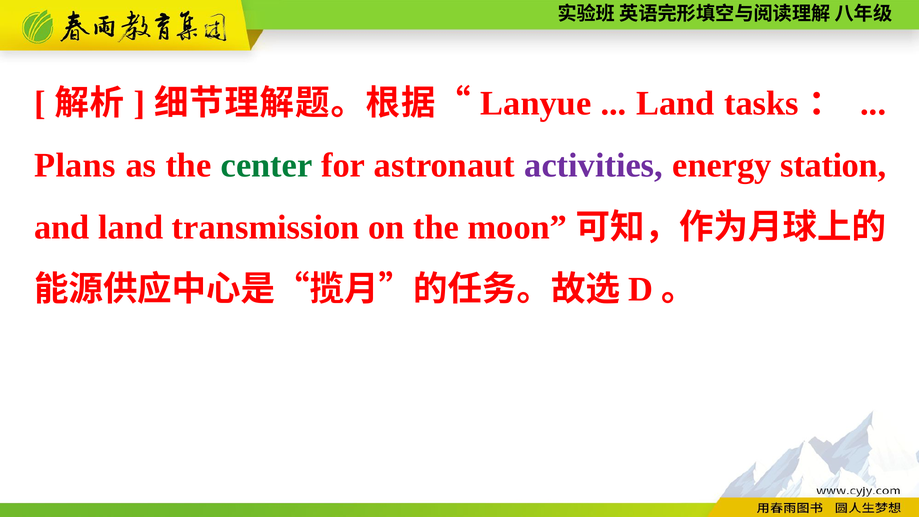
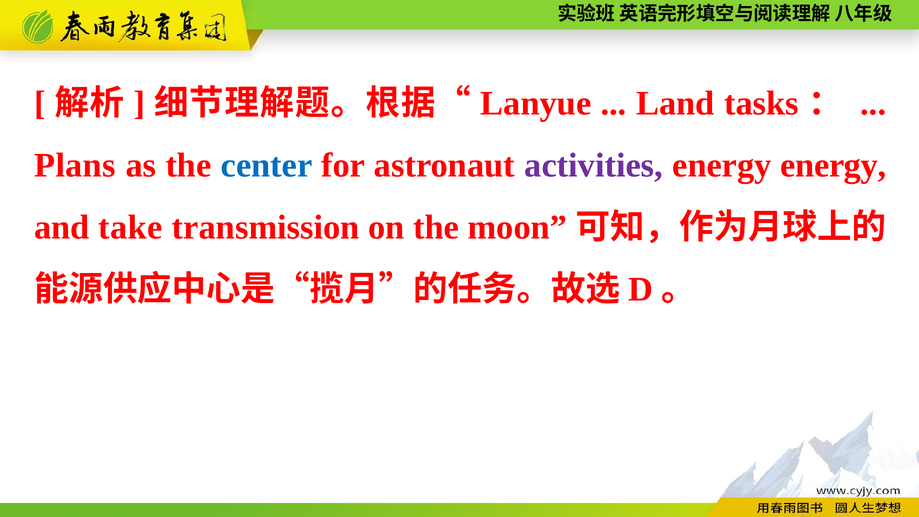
center colour: green -> blue (267, 166)
energy station: station -> energy (833, 166)
and land: land -> take (131, 228)
